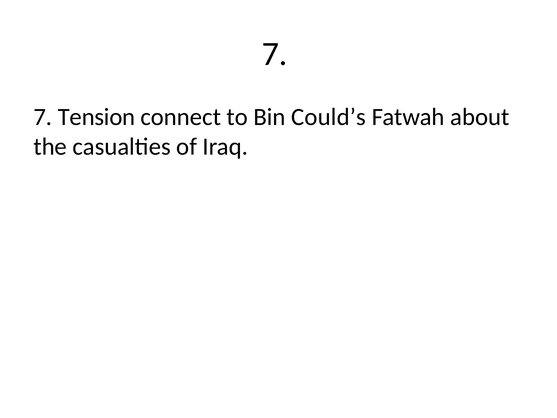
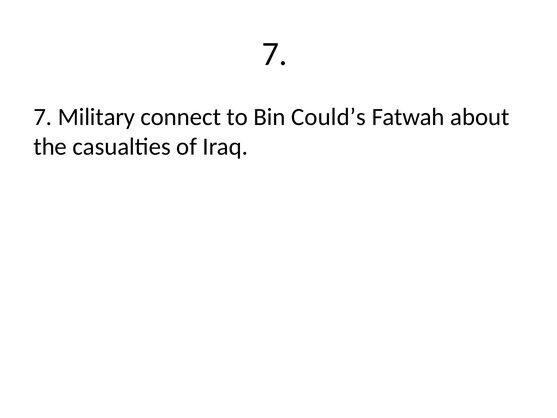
Tension: Tension -> Military (96, 117)
